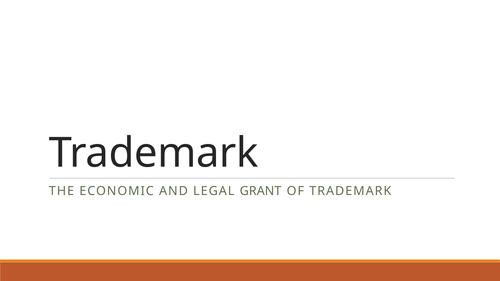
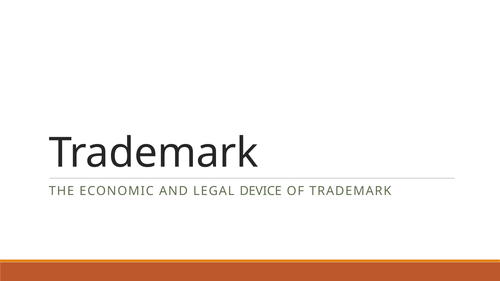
GRANT: GRANT -> DEVICE (261, 191)
